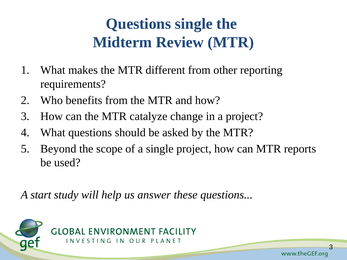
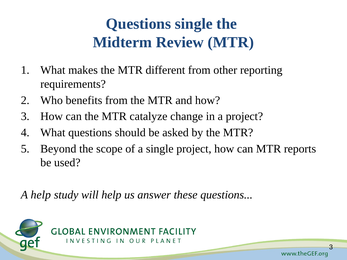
A start: start -> help (41, 195)
